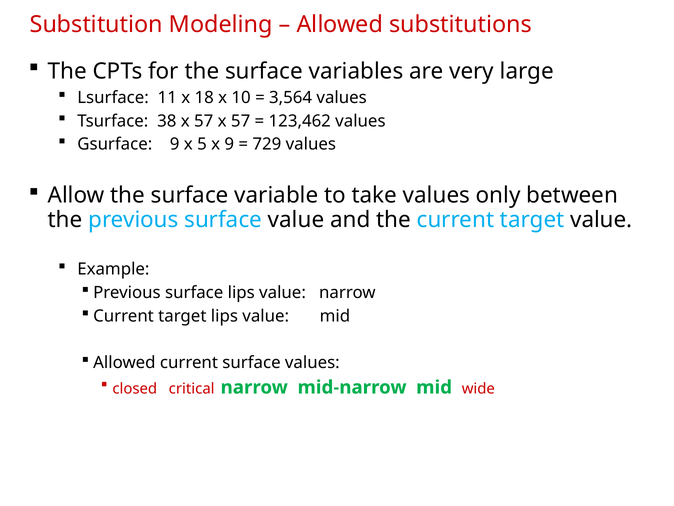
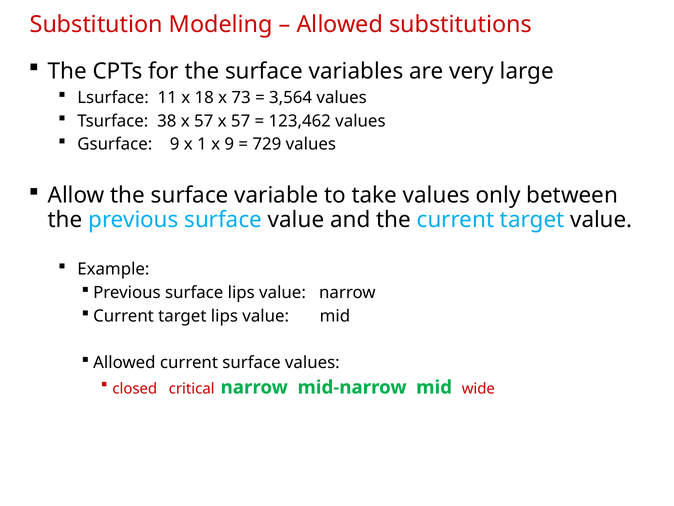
10: 10 -> 73 (241, 98)
5: 5 -> 1 (202, 144)
